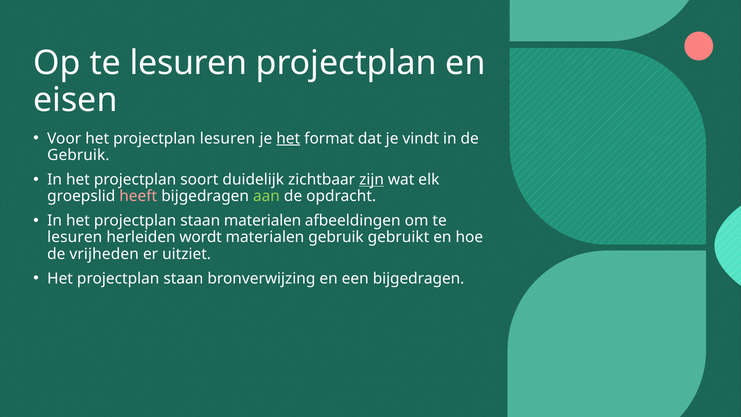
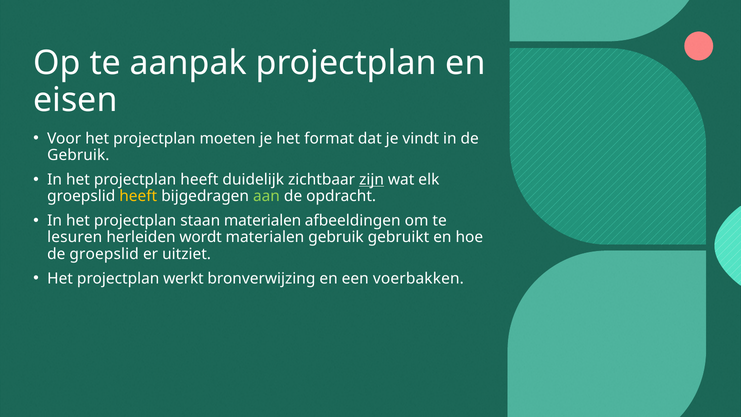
Op te lesuren: lesuren -> aanpak (188, 63)
projectplan lesuren: lesuren -> moeten (228, 138)
het underline: present -> none (288, 138)
projectplan soort: soort -> heeft (199, 180)
heeft colour: pink -> yellow (138, 196)
de vrijheden: vrijheden -> groepslid (104, 254)
staan: staan -> werkt (183, 278)
een bijgedragen: bijgedragen -> voerbakken (418, 278)
